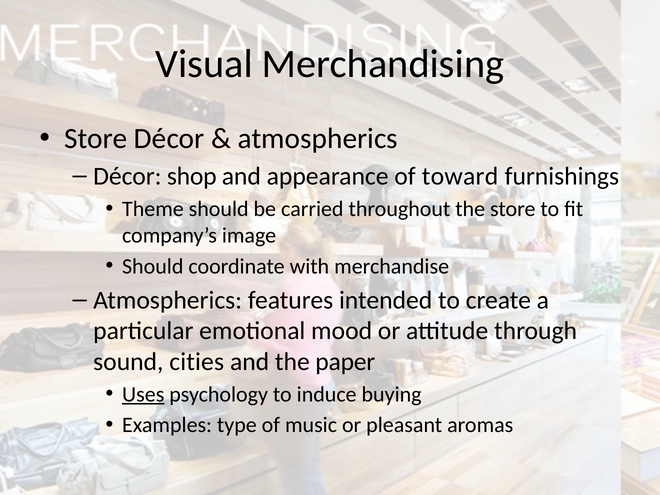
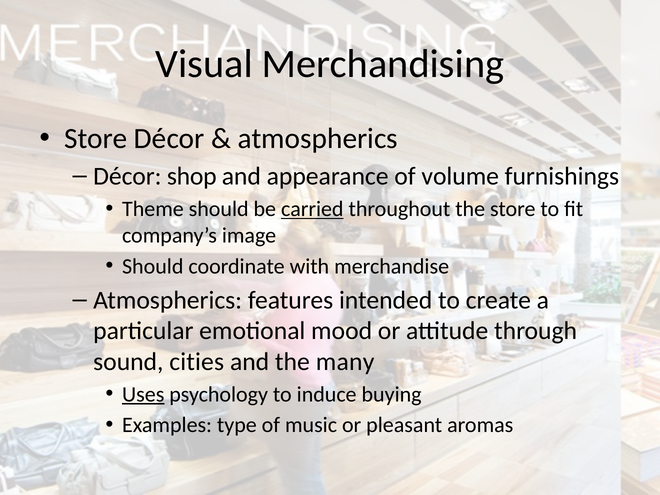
toward: toward -> volume (460, 176)
carried underline: none -> present (312, 209)
paper: paper -> many (345, 362)
